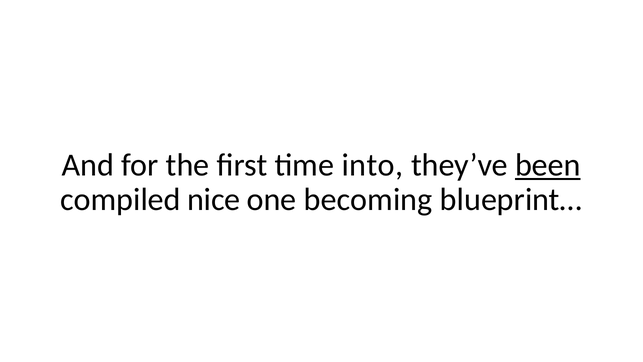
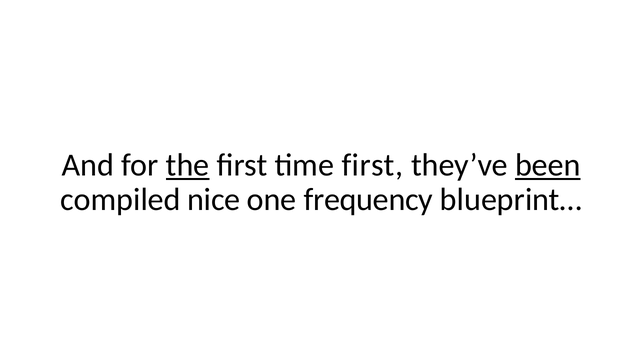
the underline: none -> present (188, 165)
time into: into -> first (372, 165)
becoming: becoming -> frequency (368, 200)
